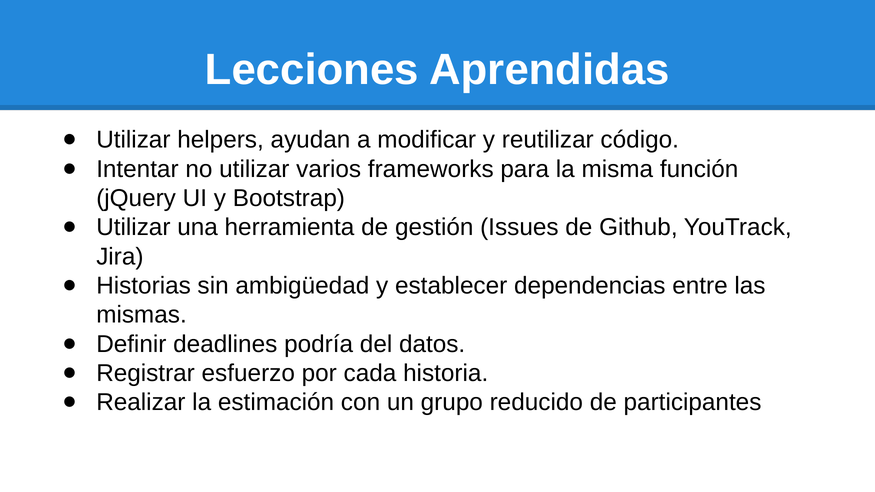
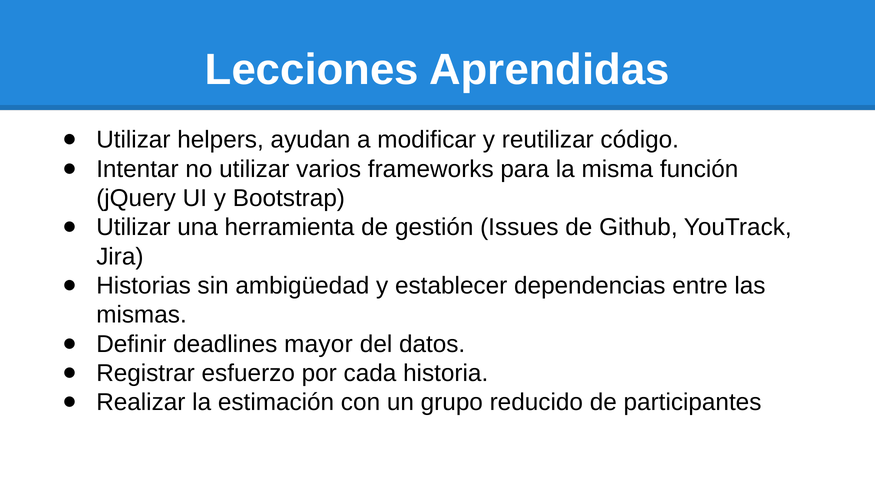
podría: podría -> mayor (318, 344)
